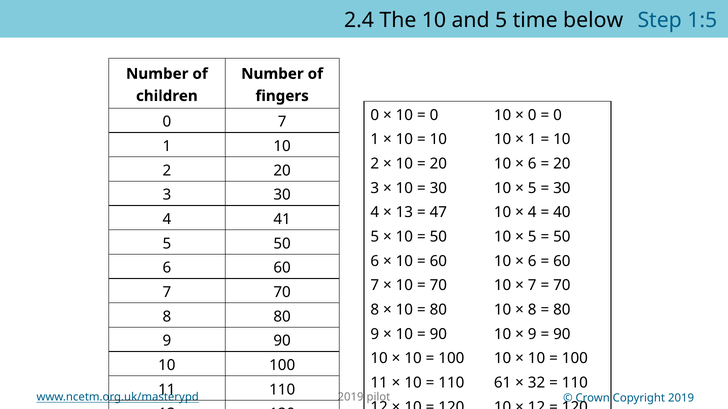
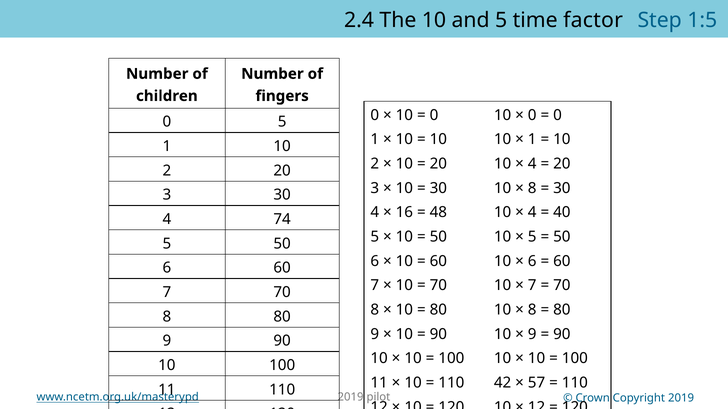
below: below -> factor (593, 20)
0 7: 7 -> 5 (282, 122)
6: 6 -> 4 (532, 164)
5: 5 -> 8 (532, 188)
13: 13 -> 16 (404, 213)
47: 47 -> 48 (438, 213)
41: 41 -> 74 (282, 220)
61: 61 -> 42 (503, 383)
32: 32 -> 57 (537, 383)
